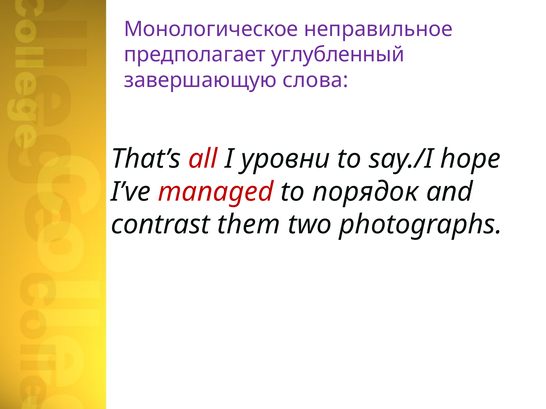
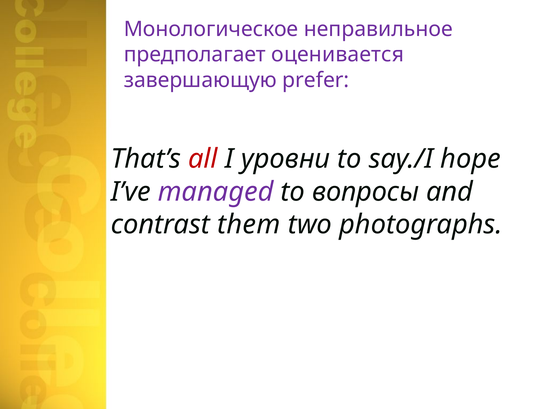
углубленный: углубленный -> оценивается (338, 55)
слова: слова -> prefer (316, 80)
managed colour: red -> purple (216, 192)
порядок: порядок -> вопросы (366, 192)
